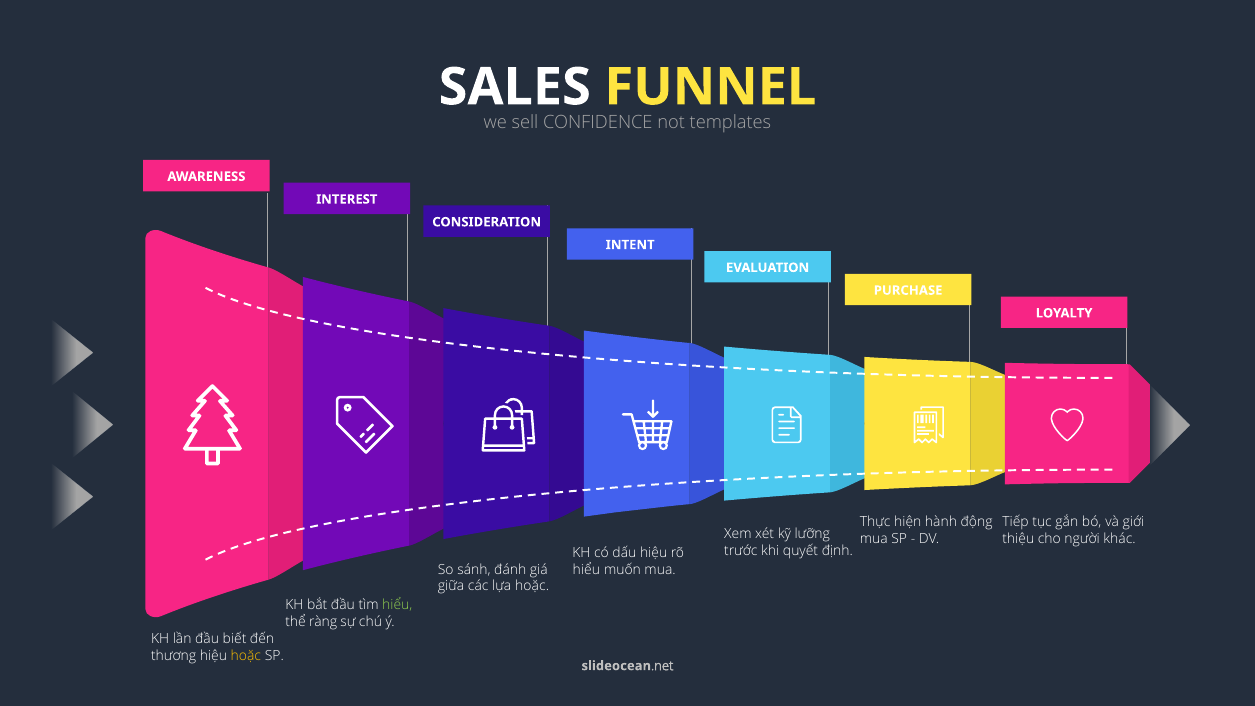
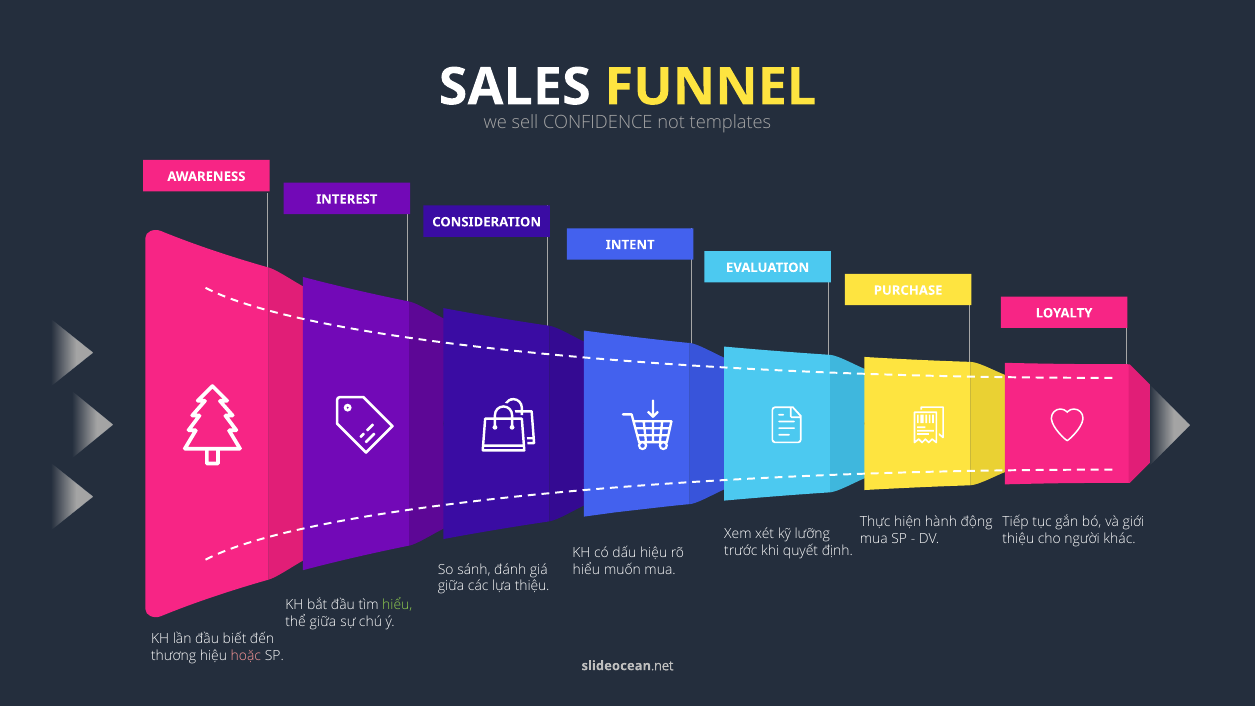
lựa hoặc: hoặc -> thiệu (532, 586)
thể ràng: ràng -> giữa (323, 622)
hoặc colour: yellow -> pink (246, 656)
